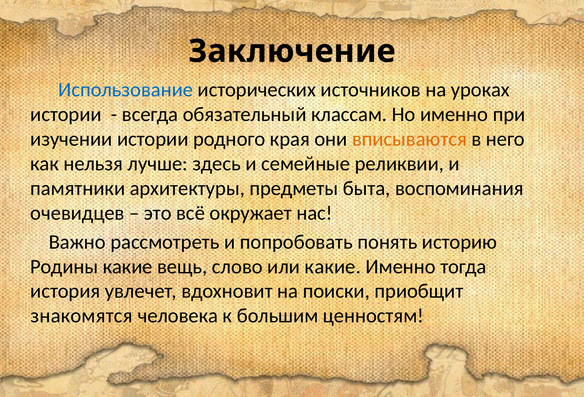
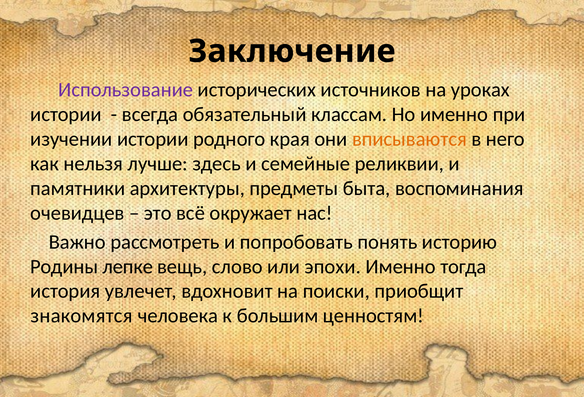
Использование colour: blue -> purple (126, 90)
Родины какие: какие -> лепке (128, 267)
или какие: какие -> эпохи (333, 267)
